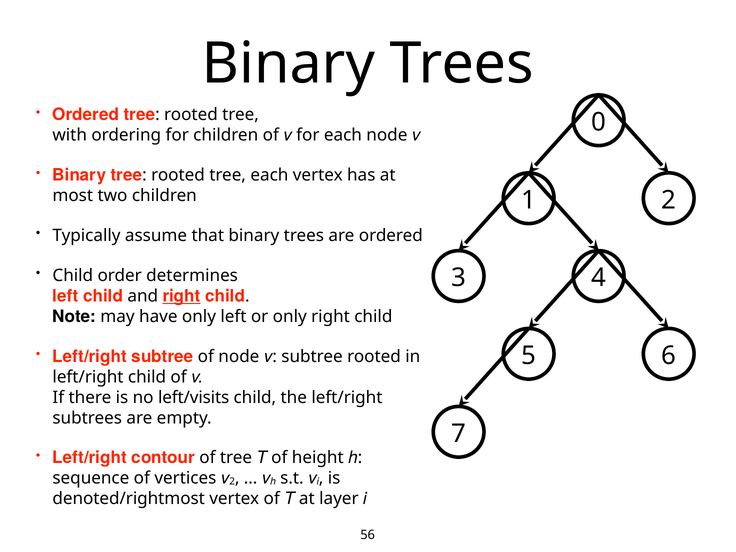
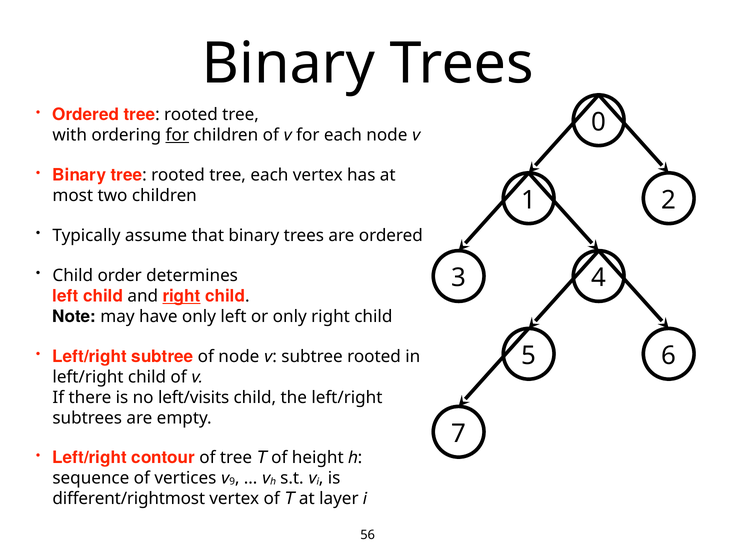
for underline: none -> present (177, 135)
v 2: 2 -> 9 (232, 482)
denoted/rightmost: denoted/rightmost -> different/rightmost (129, 499)
